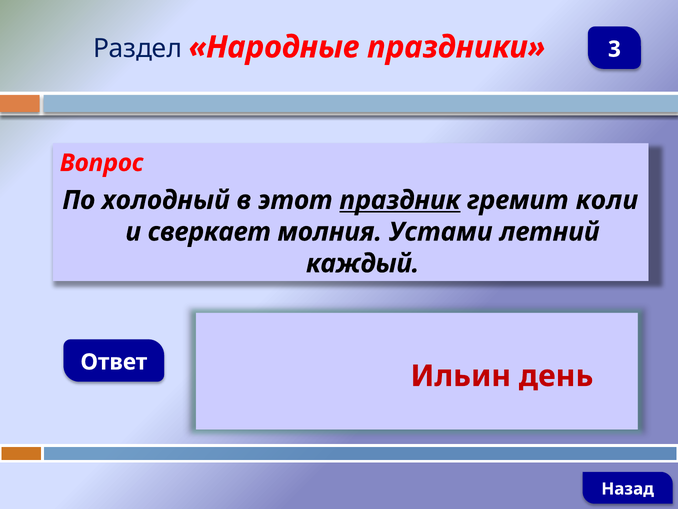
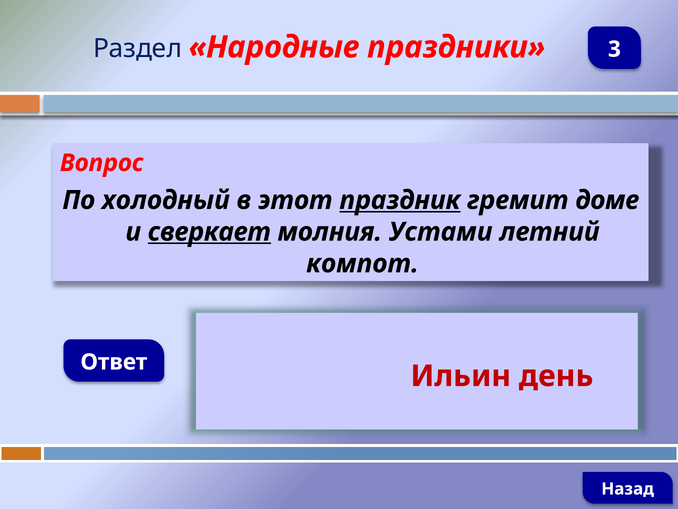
коли: коли -> доме (607, 200)
сверкает underline: none -> present (209, 232)
каждый: каждый -> компот (363, 263)
